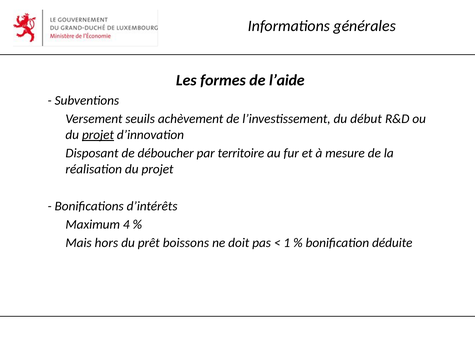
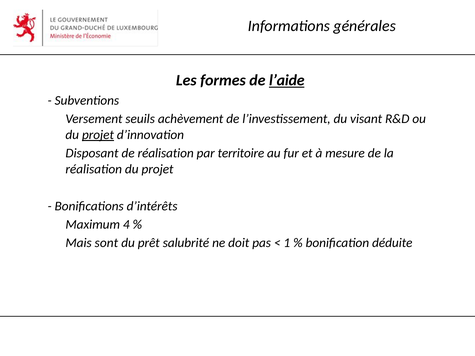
l’aide underline: none -> present (287, 80)
début: début -> visant (366, 119)
de déboucher: déboucher -> réalisation (166, 153)
hors: hors -> sont (106, 243)
boissons: boissons -> salubrité (186, 243)
